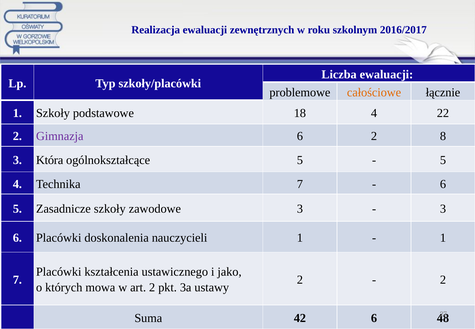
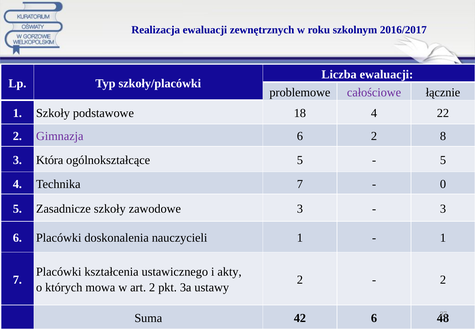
całościowe colour: orange -> purple (374, 92)
6: 6 -> 0 (443, 184)
jako: jako -> akty (230, 272)
